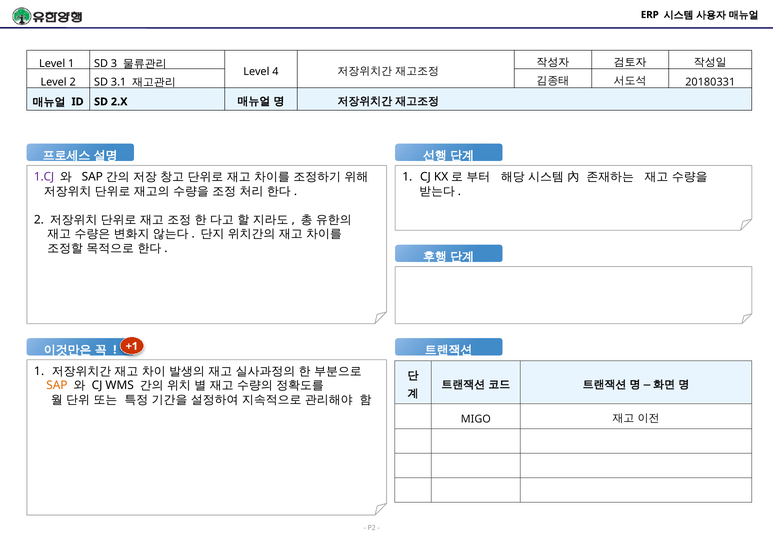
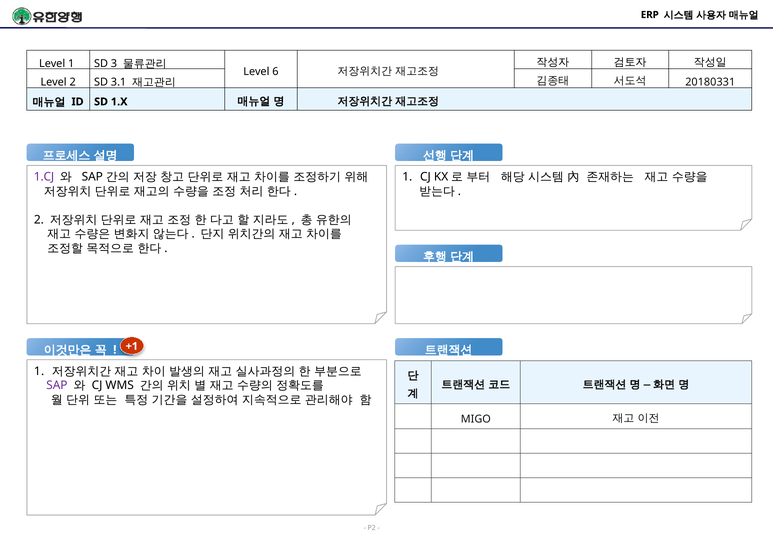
4: 4 -> 6 (275, 72)
2.X: 2.X -> 1.X (119, 102)
SAP colour: orange -> purple (57, 386)
